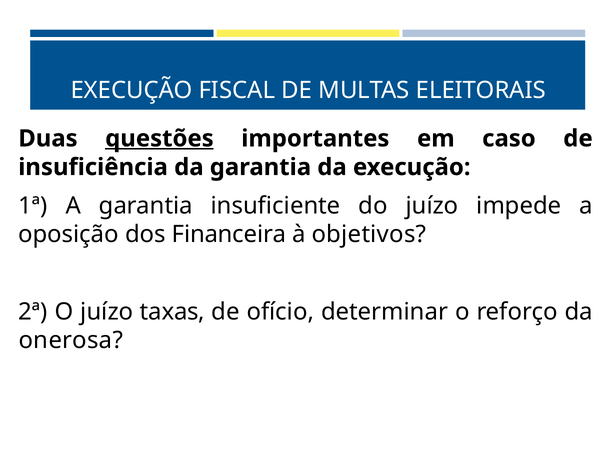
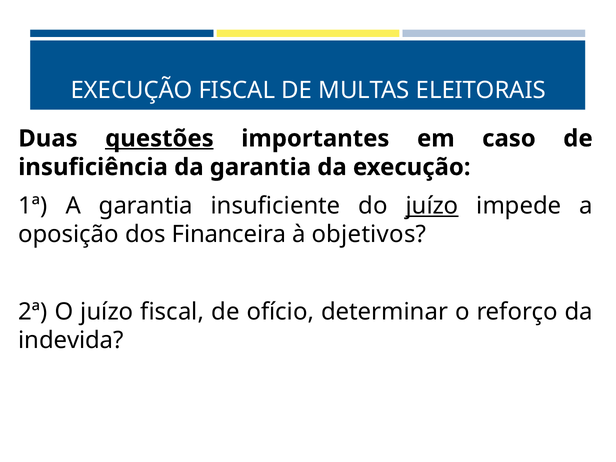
juízo underline: none -> present (432, 206)
juízo taxas: taxas -> fiscal (172, 312)
onerosa: onerosa -> indevida (71, 340)
